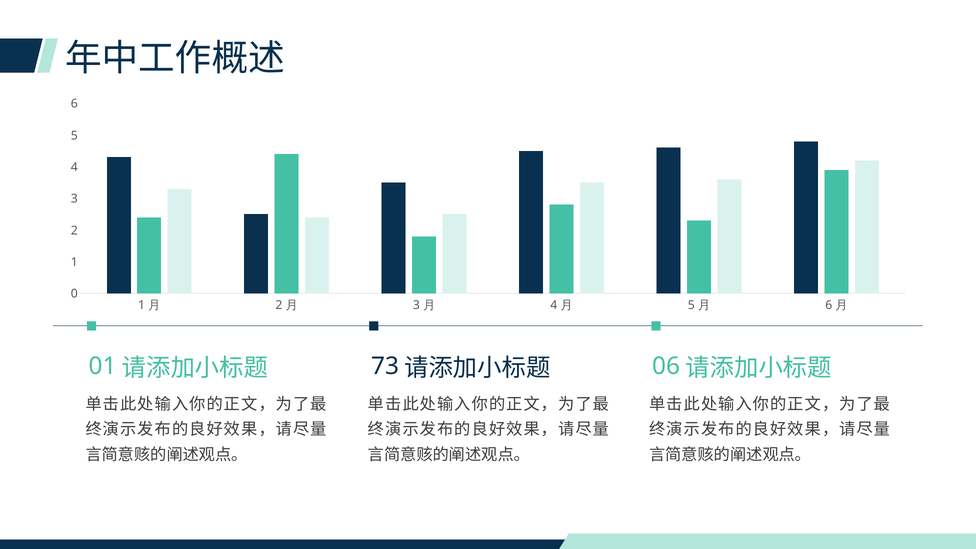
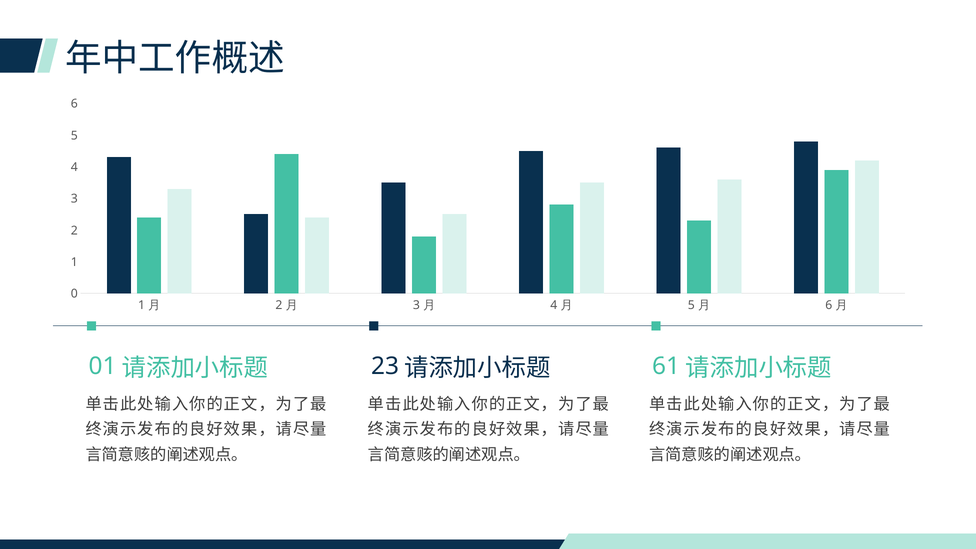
73: 73 -> 23 (385, 366)
06: 06 -> 61 (666, 366)
